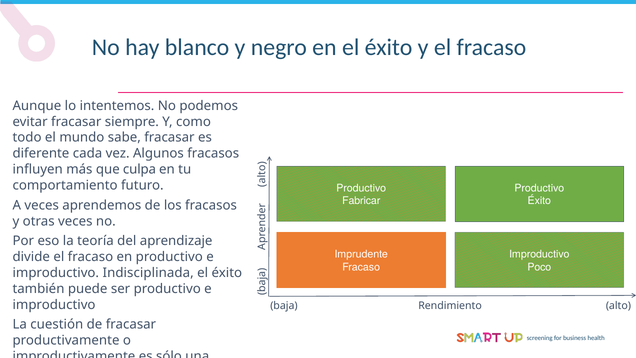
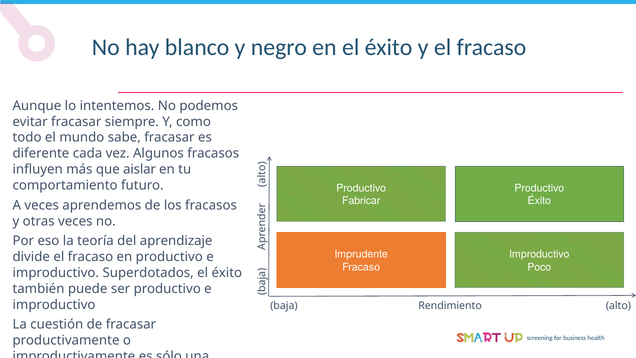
culpa: culpa -> aislar (140, 169)
Indisciplinada: Indisciplinada -> Superdotados (148, 273)
